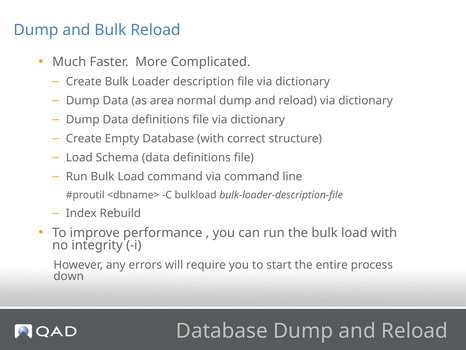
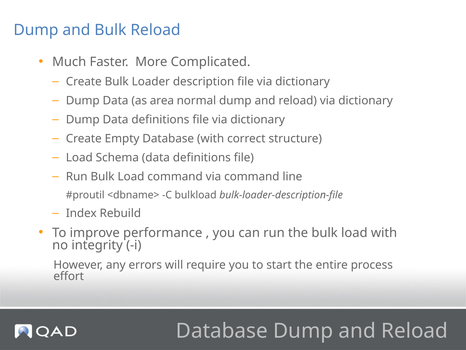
down: down -> effort (69, 276)
